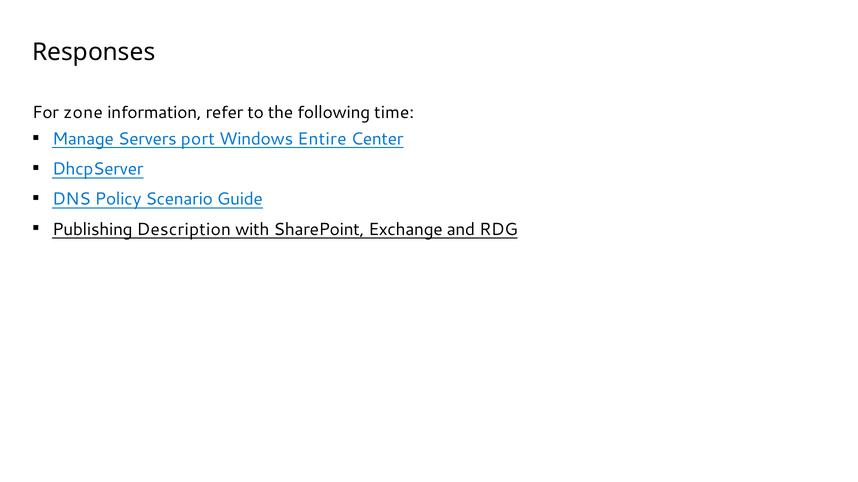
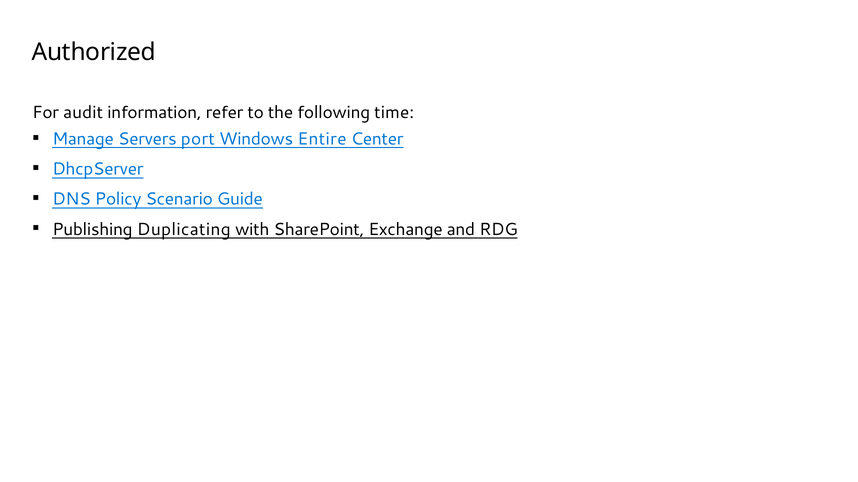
Responses: Responses -> Authorized (94, 52)
zone: zone -> audit (83, 113)
Description: Description -> Duplicating (184, 230)
